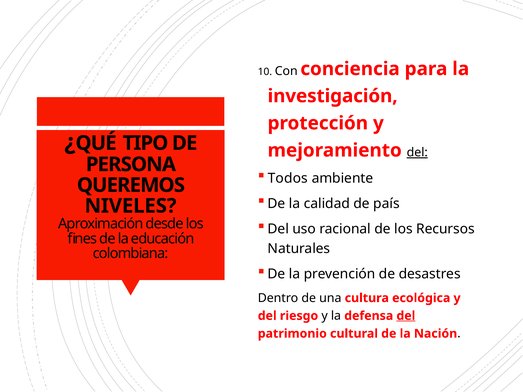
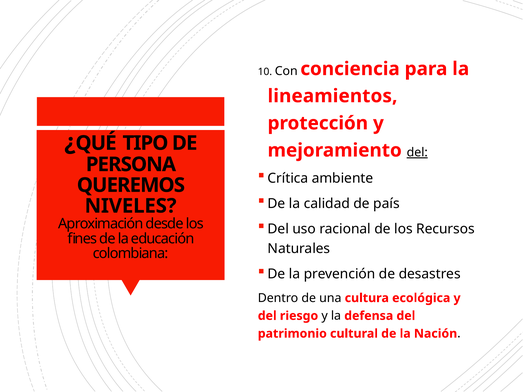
investigación: investigación -> lineamientos (332, 96)
Todos: Todos -> Crítica (288, 178)
del underline: present -> none (406, 316)
